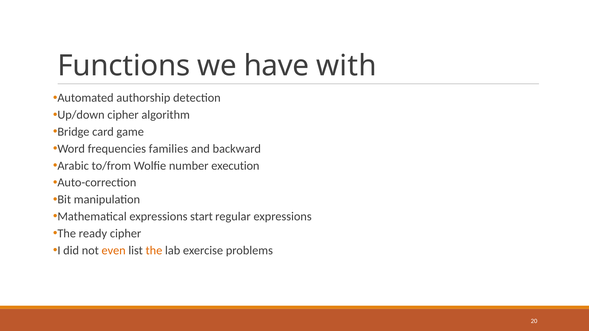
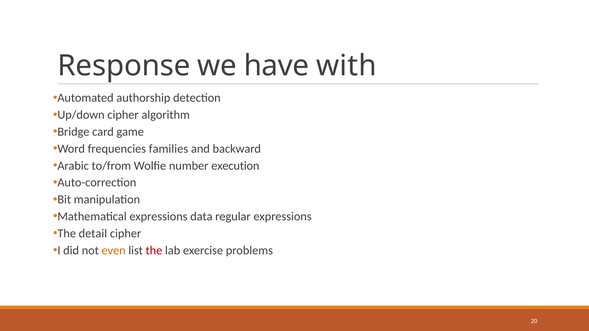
Functions: Functions -> Response (124, 66)
start: start -> data (201, 217)
ready: ready -> detail (93, 234)
the colour: orange -> red (154, 251)
